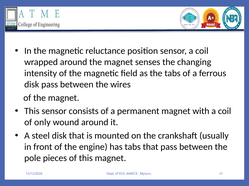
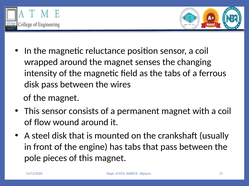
only: only -> flow (42, 123)
